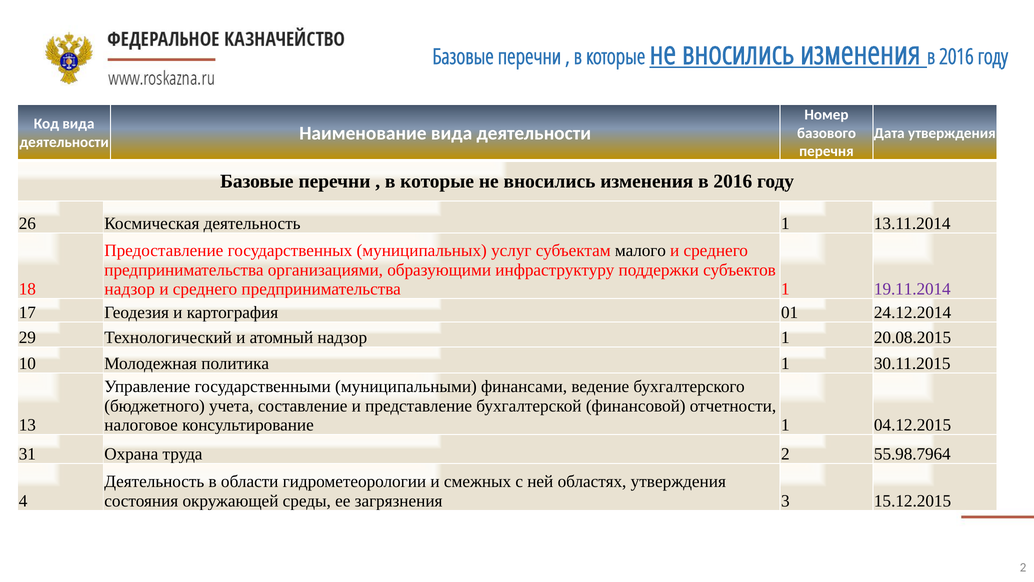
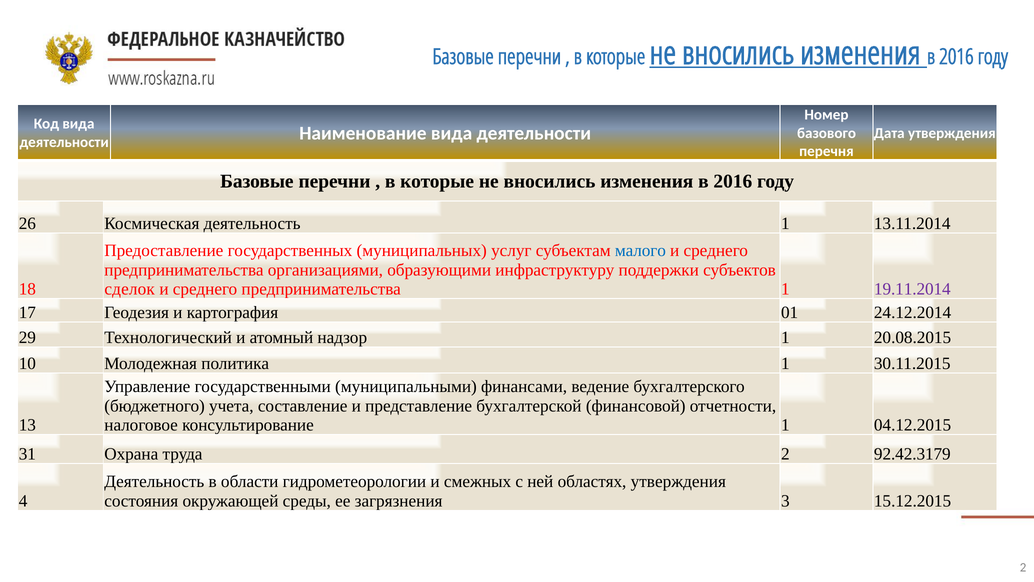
малого colour: black -> blue (640, 251)
надзор: надзор -> сделок (130, 289)
55.98.7964: 55.98.7964 -> 92.42.3179 (912, 454)
